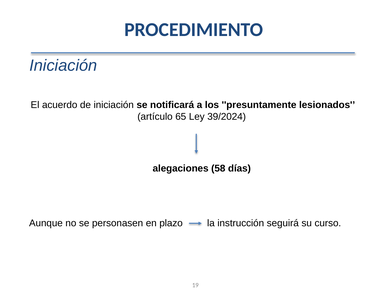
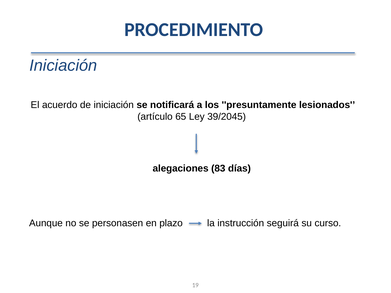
39/2024: 39/2024 -> 39/2045 (227, 117)
58: 58 -> 83 (218, 168)
